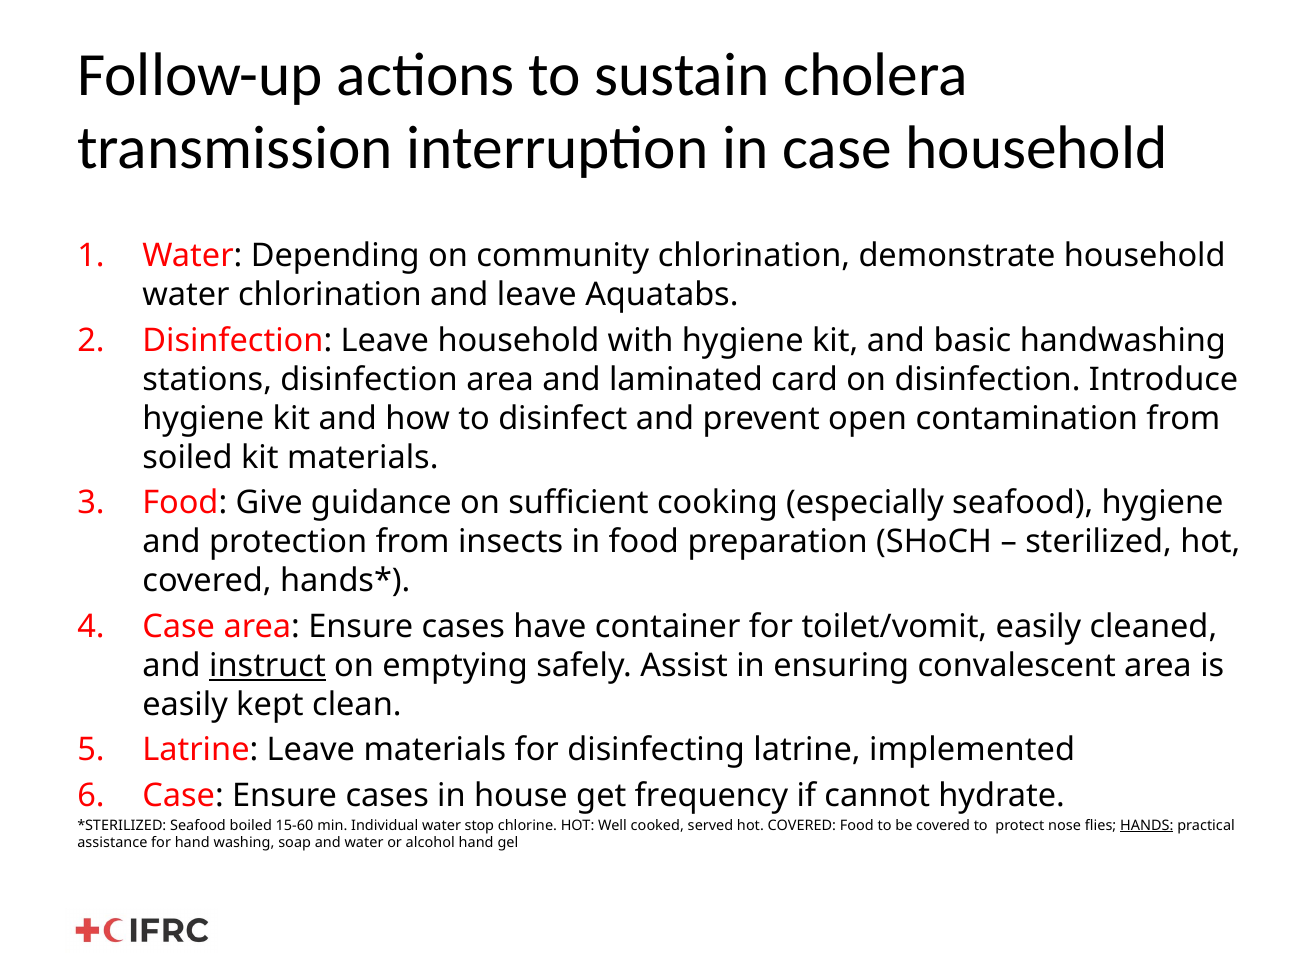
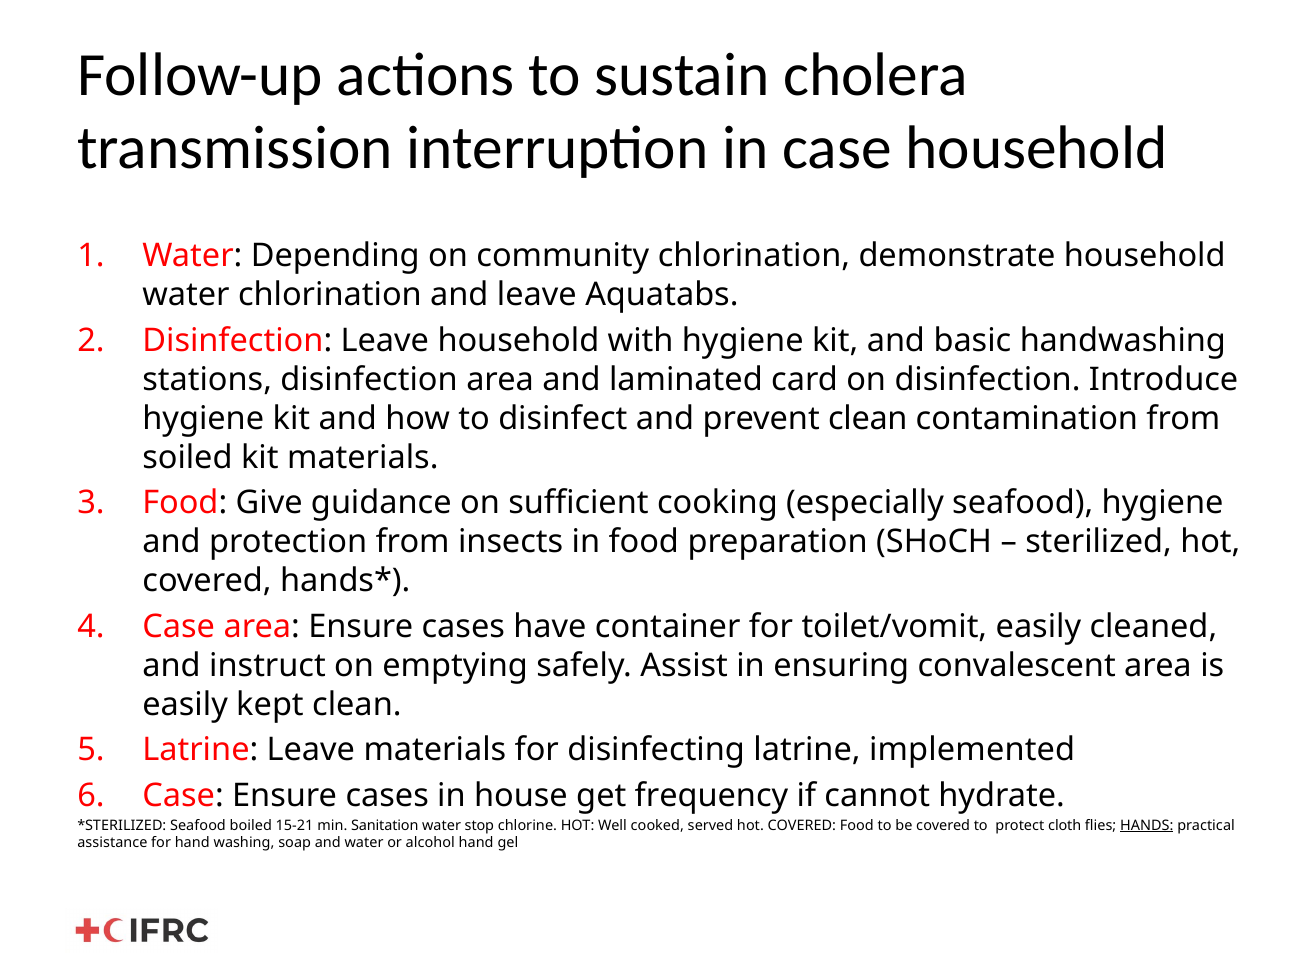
prevent open: open -> clean (868, 418)
instruct underline: present -> none (268, 665)
15-60: 15-60 -> 15-21 (295, 825)
Individual: Individual -> Sanitation (385, 825)
nose: nose -> cloth (1065, 825)
